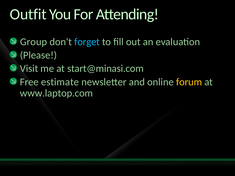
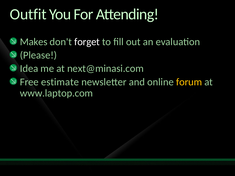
Group: Group -> Makes (34, 42)
forget colour: light blue -> white (87, 42)
Visit: Visit -> Idea (29, 69)
start@minasi.com: start@minasi.com -> next@minasi.com (105, 69)
